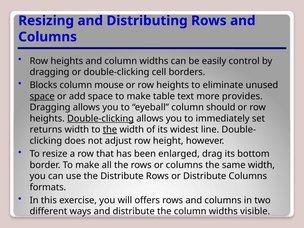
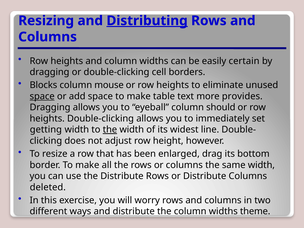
Distributing underline: none -> present (147, 21)
control: control -> certain (244, 61)
Double-clicking underline: present -> none (100, 119)
returns: returns -> getting (46, 130)
formats: formats -> deleted (48, 187)
offers: offers -> worry (147, 200)
visible: visible -> theme (255, 211)
